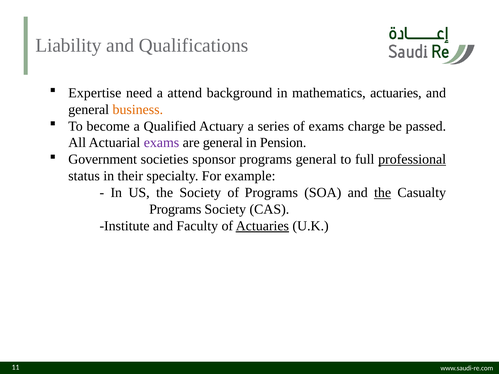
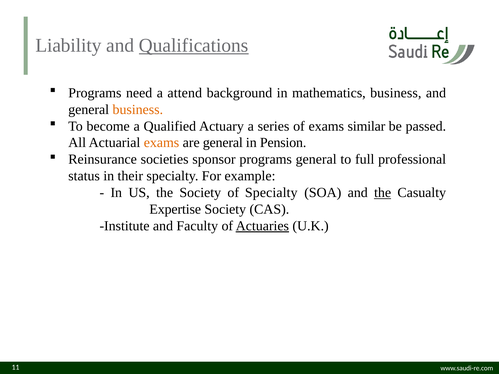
Qualifications underline: none -> present (194, 45)
Expertise: Expertise -> Programs (95, 93)
mathematics actuaries: actuaries -> business (396, 93)
charge: charge -> similar (366, 126)
exams colour: purple -> orange (161, 143)
Government: Government -> Reinsurance (103, 159)
professional underline: present -> none (412, 159)
of Programs: Programs -> Specialty (271, 193)
Programs: Programs -> Expertise (175, 209)
